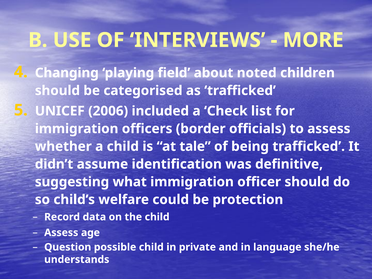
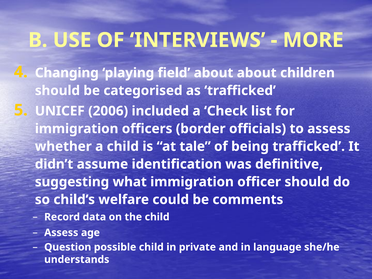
about noted: noted -> about (257, 73)
protection: protection -> comments (248, 200)
